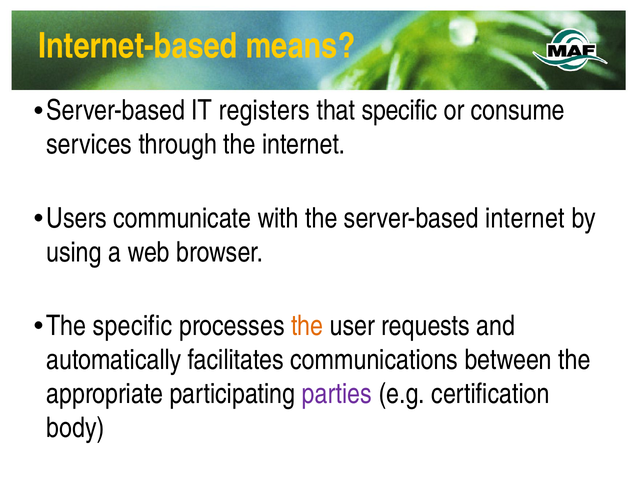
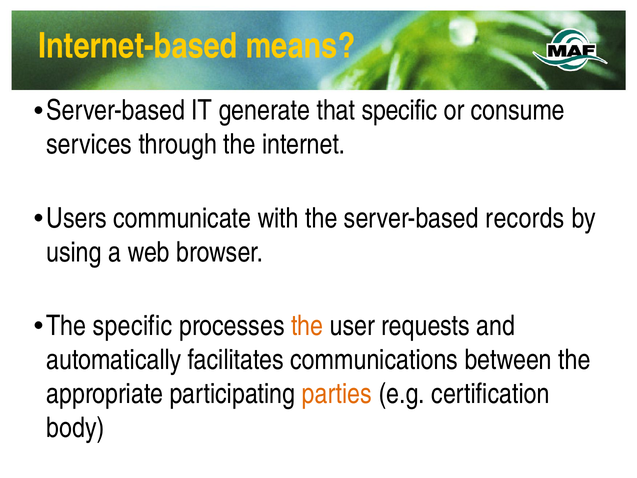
registers: registers -> generate (264, 111)
server-based internet: internet -> records (525, 218)
parties colour: purple -> orange (337, 394)
